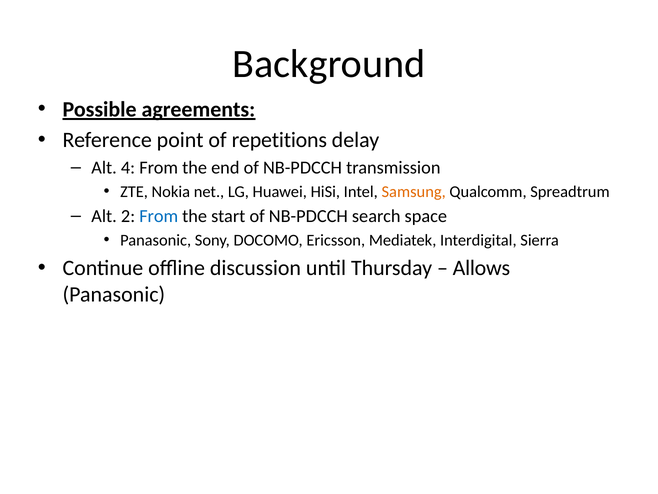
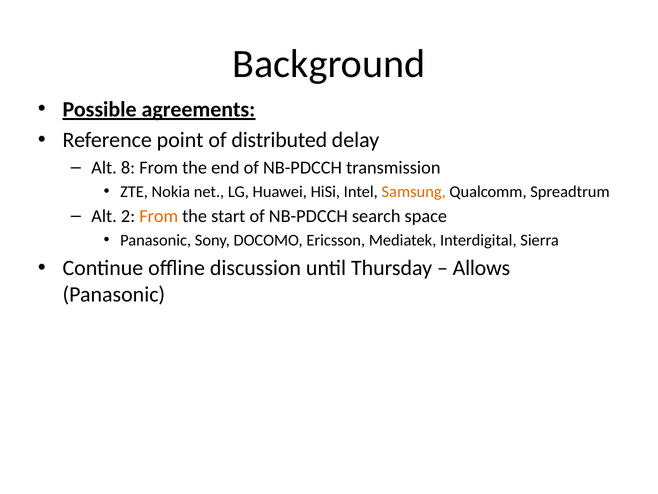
repetitions: repetitions -> distributed (279, 140)
4: 4 -> 8 (128, 168)
From colour: blue -> orange (159, 216)
